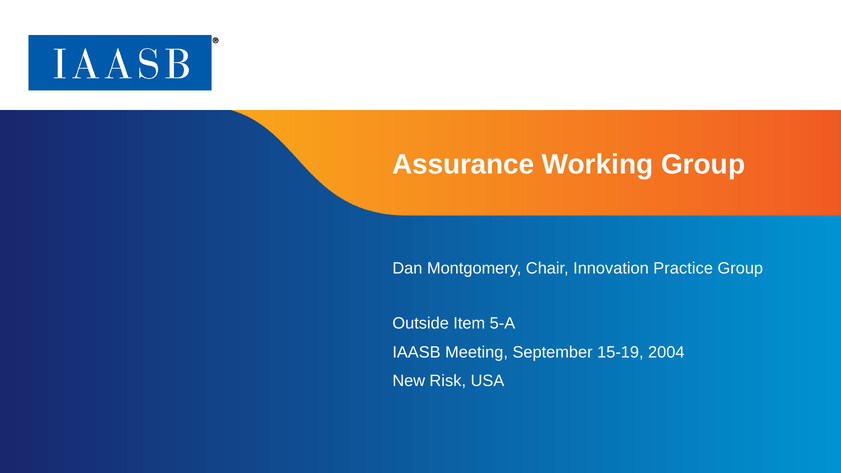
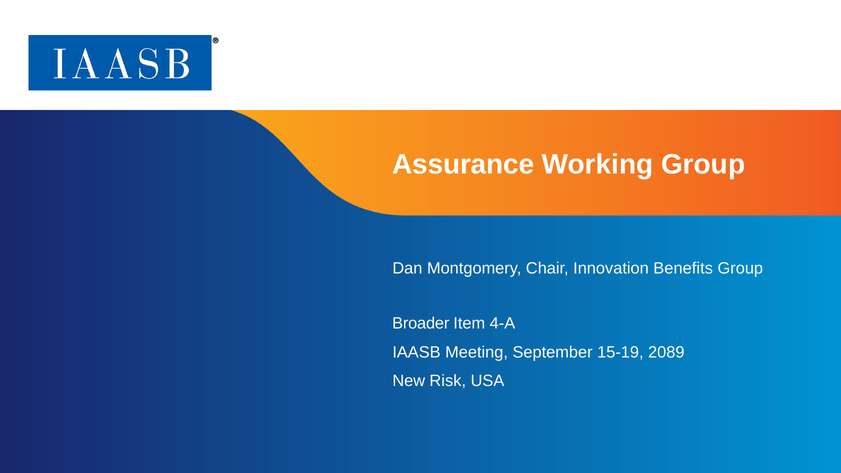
Practice: Practice -> Benefits (683, 268)
Outside: Outside -> Broader (421, 324)
5-A: 5-A -> 4-A (502, 324)
2004: 2004 -> 2089 (666, 352)
